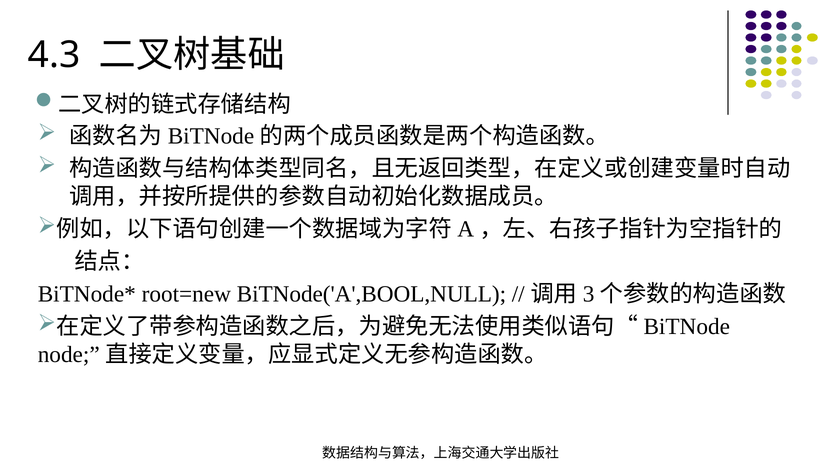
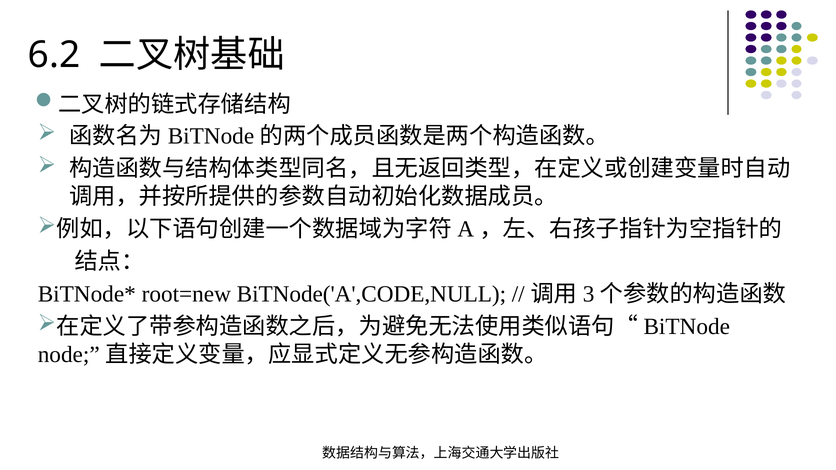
4.3: 4.3 -> 6.2 (54, 55)
BiTNode('A',BOOL,NULL: BiTNode('A',BOOL,NULL -> BiTNode('A',CODE,NULL (371, 294)
